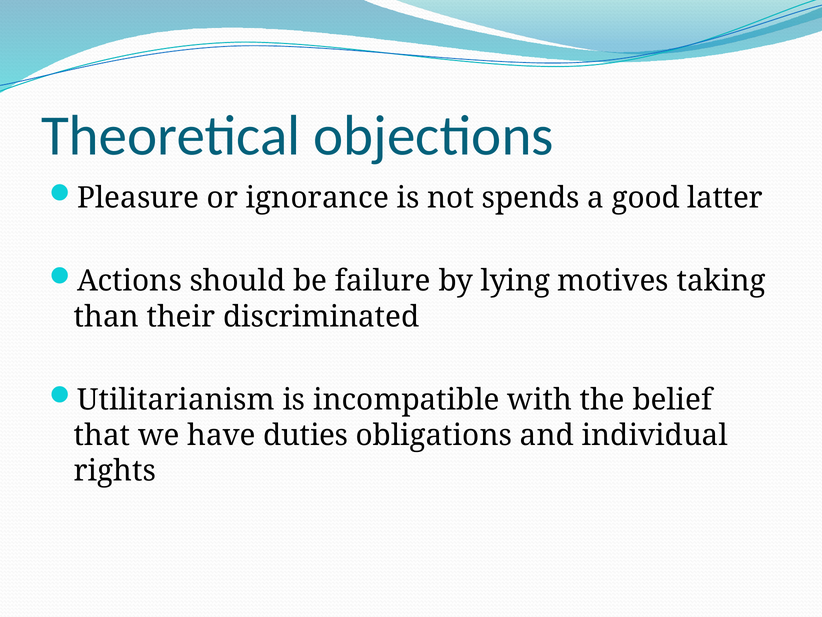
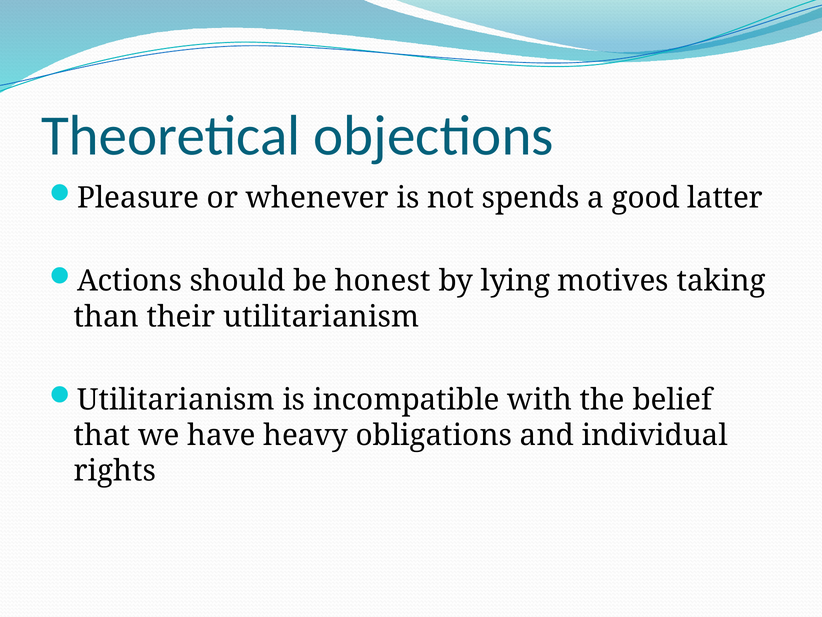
ignorance: ignorance -> whenever (317, 198)
failure: failure -> honest (383, 281)
their discriminated: discriminated -> utilitarianism (321, 317)
duties: duties -> heavy (306, 435)
